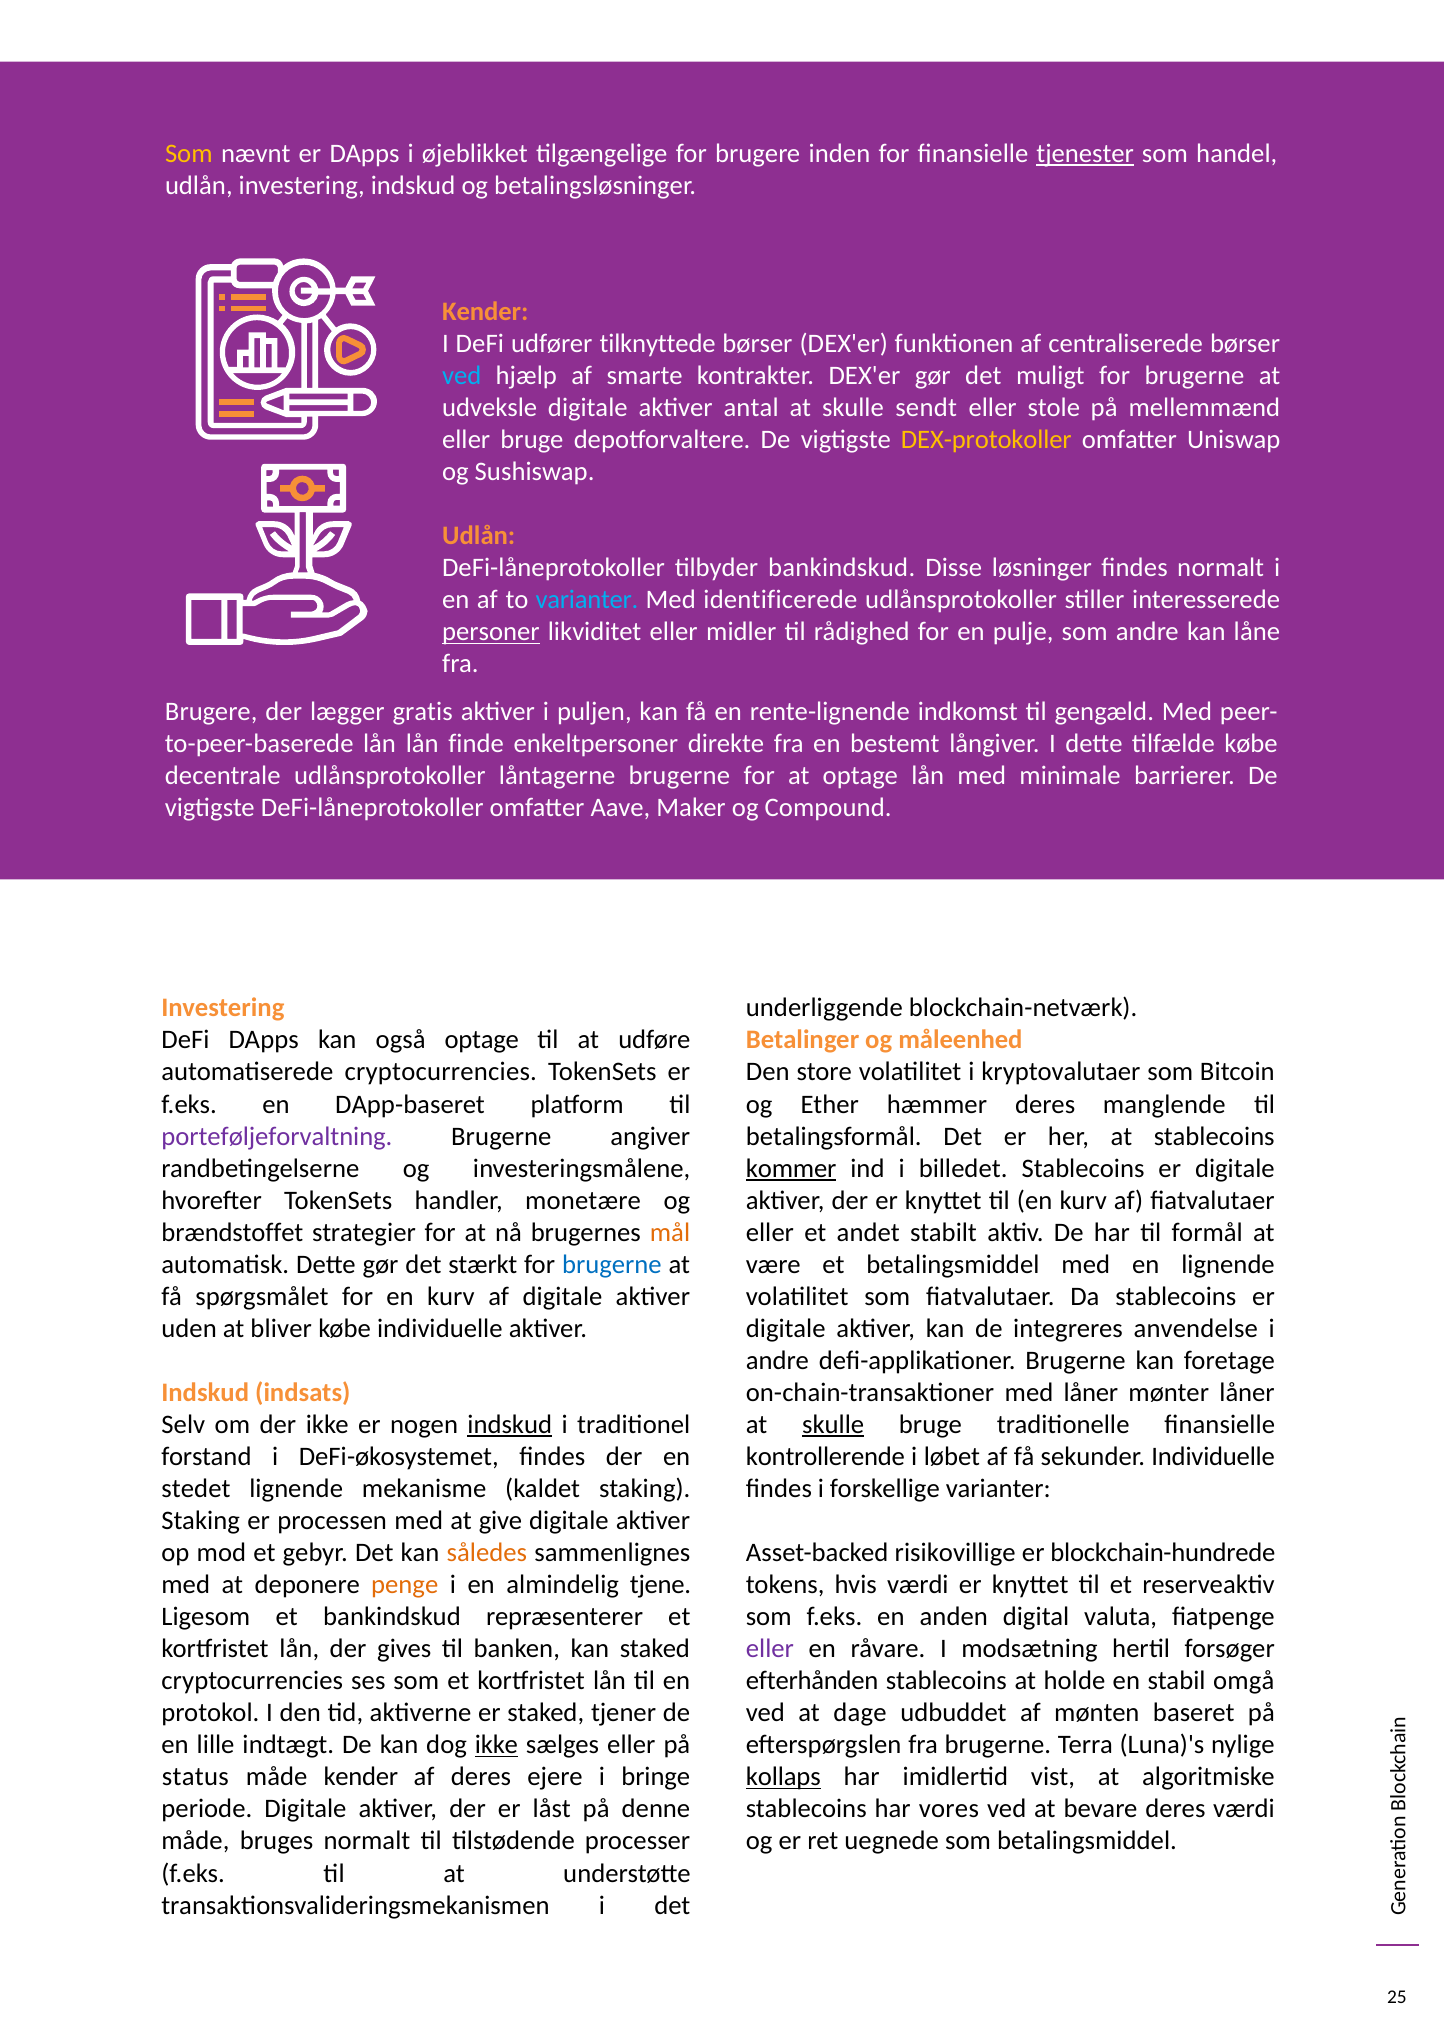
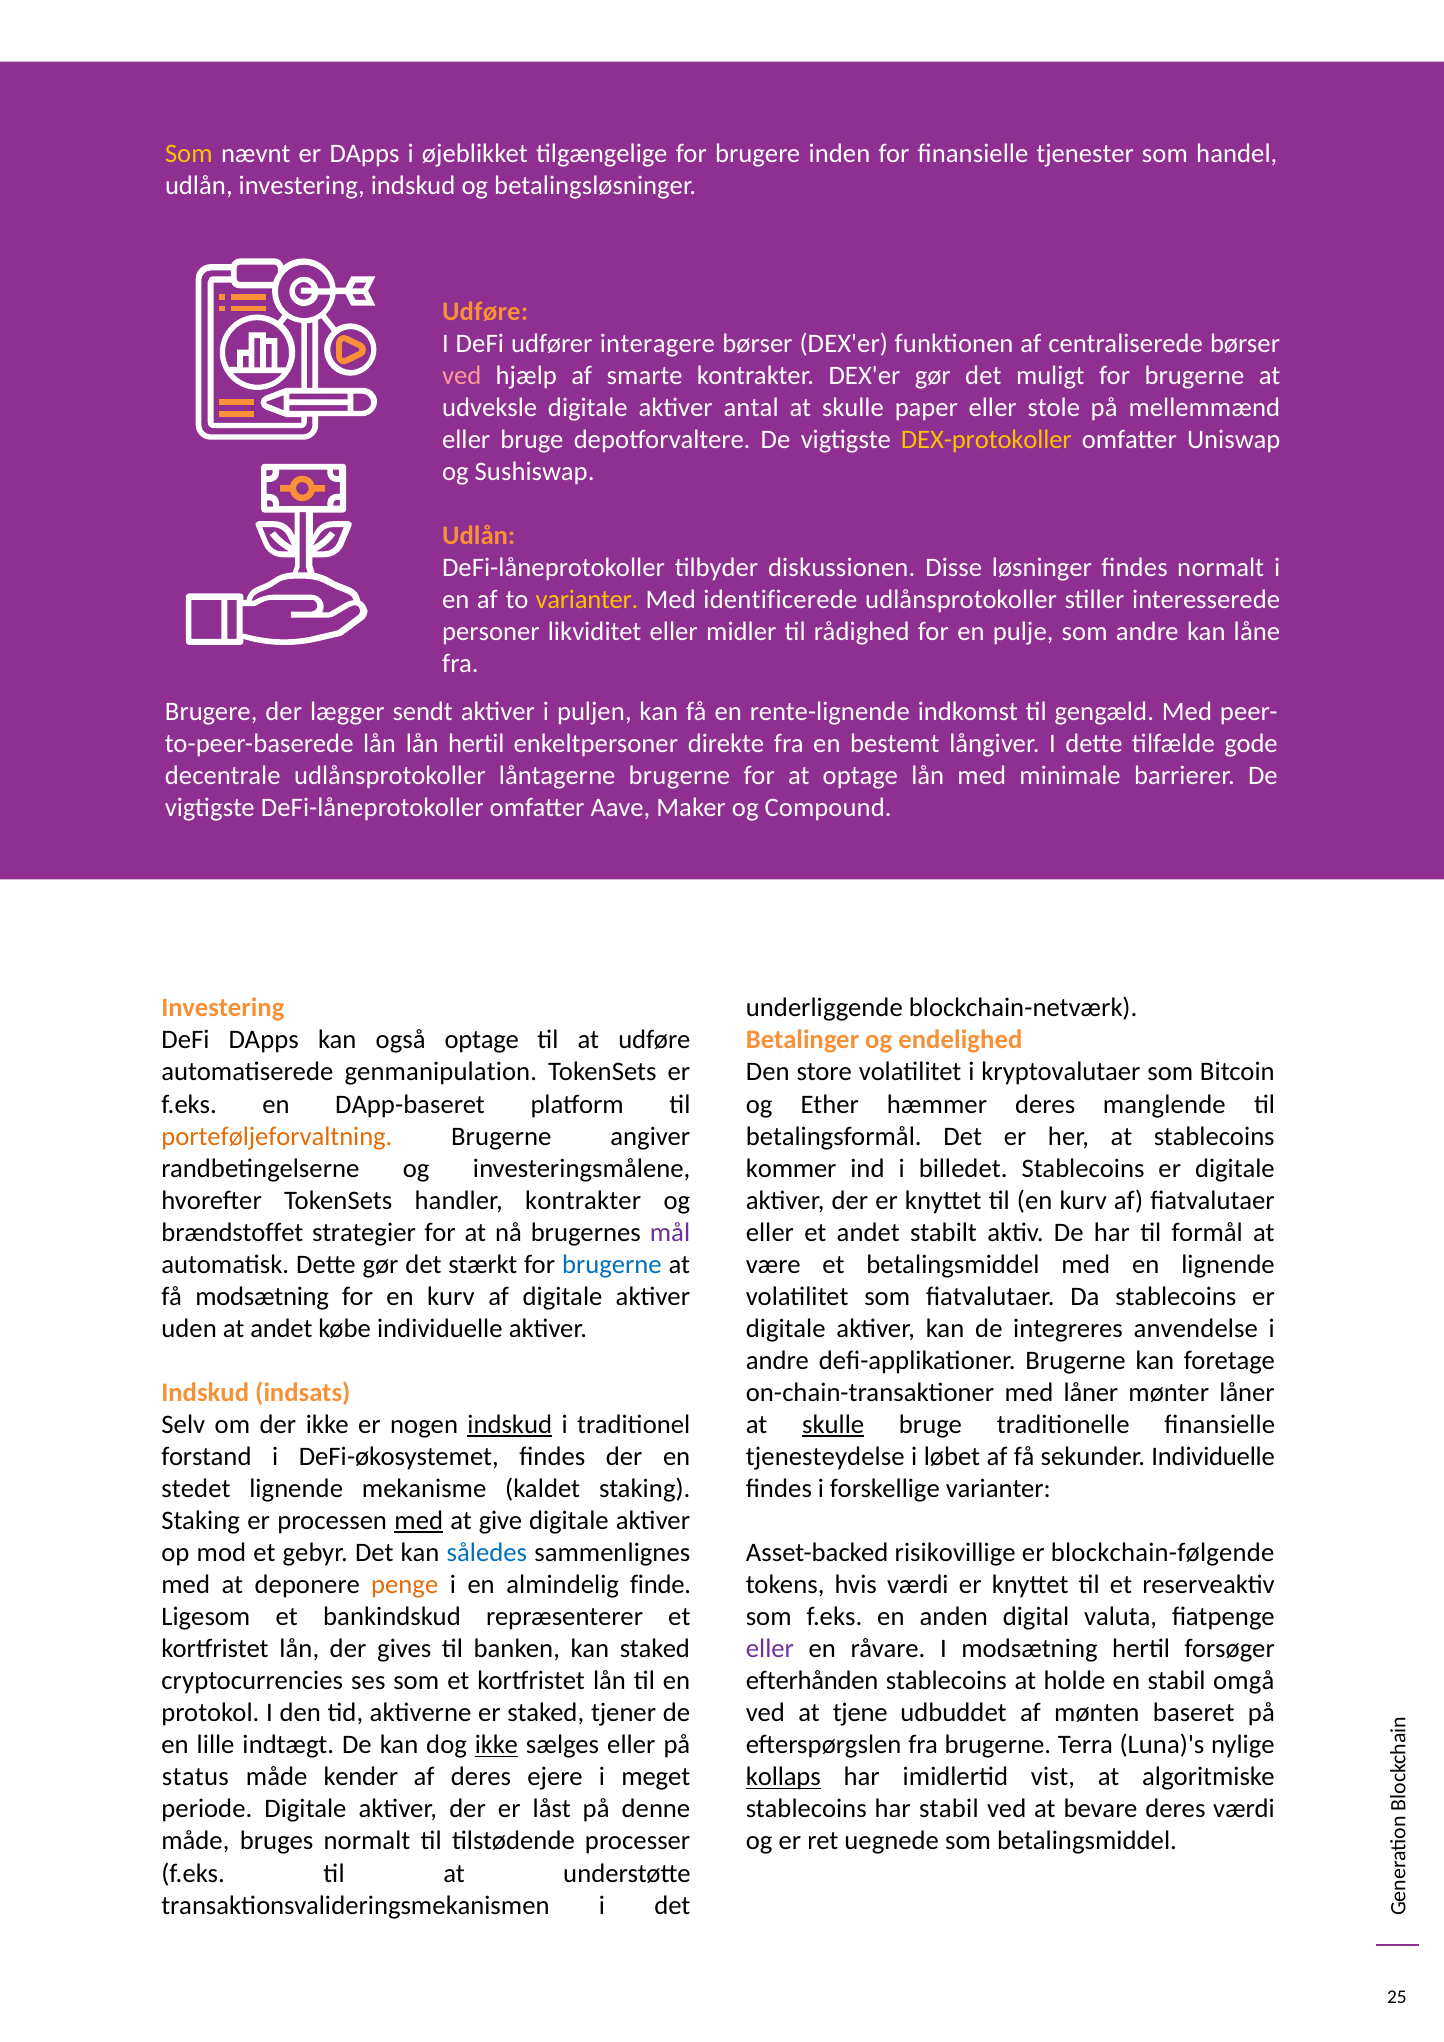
tjenester underline: present -> none (1085, 154)
Kender: Kender -> Udføre (485, 312)
tilknyttede: tilknyttede -> interagere (657, 344)
ved colour: light blue -> pink (462, 376)
sendt: sendt -> paper (926, 408)
tilbyder bankindskud: bankindskud -> diskussionen (842, 568)
varianter colour: light blue -> yellow (587, 600)
personer underline: present -> none (491, 632)
gratis: gratis -> sendt (423, 712)
lån finde: finde -> hertil (476, 744)
tilfælde købe: købe -> gode (1251, 744)
måleenhed: måleenhed -> endelighed (960, 1040)
automatiserede cryptocurrencies: cryptocurrencies -> genmanipulation (441, 1072)
porteføljeforvaltning colour: purple -> orange (277, 1136)
kommer underline: present -> none (791, 1168)
handler monetære: monetære -> kontrakter (583, 1201)
mål colour: orange -> purple (670, 1233)
få spørgsmålet: spørgsmålet -> modsætning (262, 1297)
at bliver: bliver -> andet (281, 1329)
kontrollerende: kontrollerende -> tjenesteydelse (825, 1457)
med underline: none -> present (419, 1521)
således colour: orange -> blue (487, 1553)
blockchain-hundrede: blockchain-hundrede -> blockchain-følgende (1163, 1553)
tjene: tjene -> finde (661, 1585)
dage: dage -> tjene (860, 1713)
bringe: bringe -> meget (656, 1777)
har vores: vores -> stabil (949, 1809)
